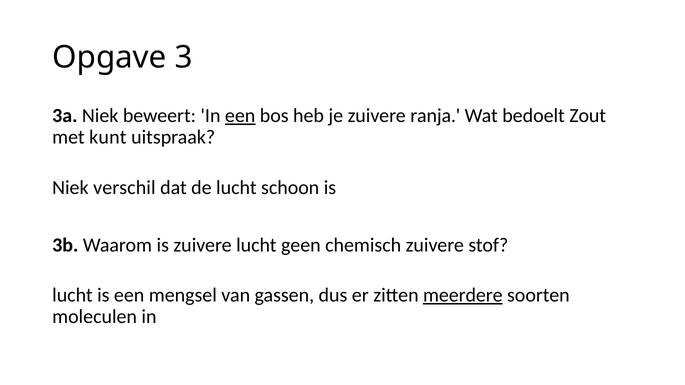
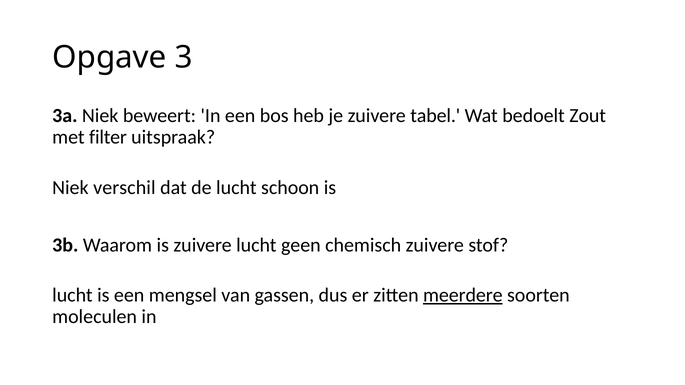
een underline: present -> none (240, 116)
ranja: ranja -> tabel (435, 116)
kunt: kunt -> filter (108, 137)
